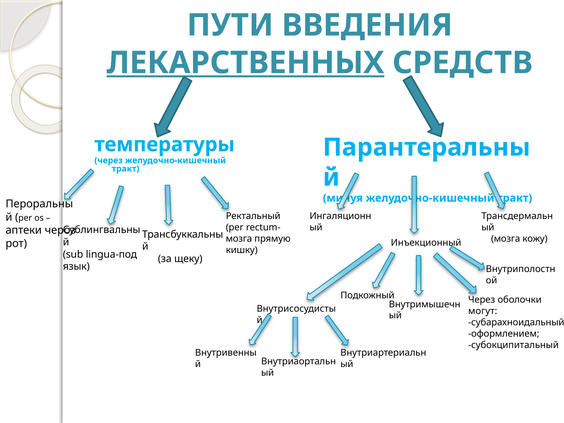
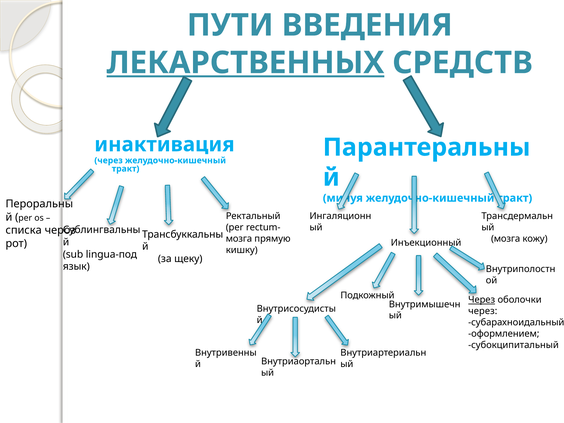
температуры: температуры -> инактивация (164, 145)
аптеки: аптеки -> списка (24, 230)
Через underline: none -> present (482, 300)
могут: могут -> через (483, 311)
